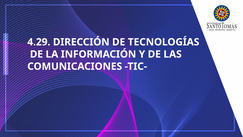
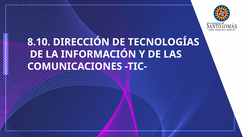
4.29: 4.29 -> 8.10 (39, 42)
